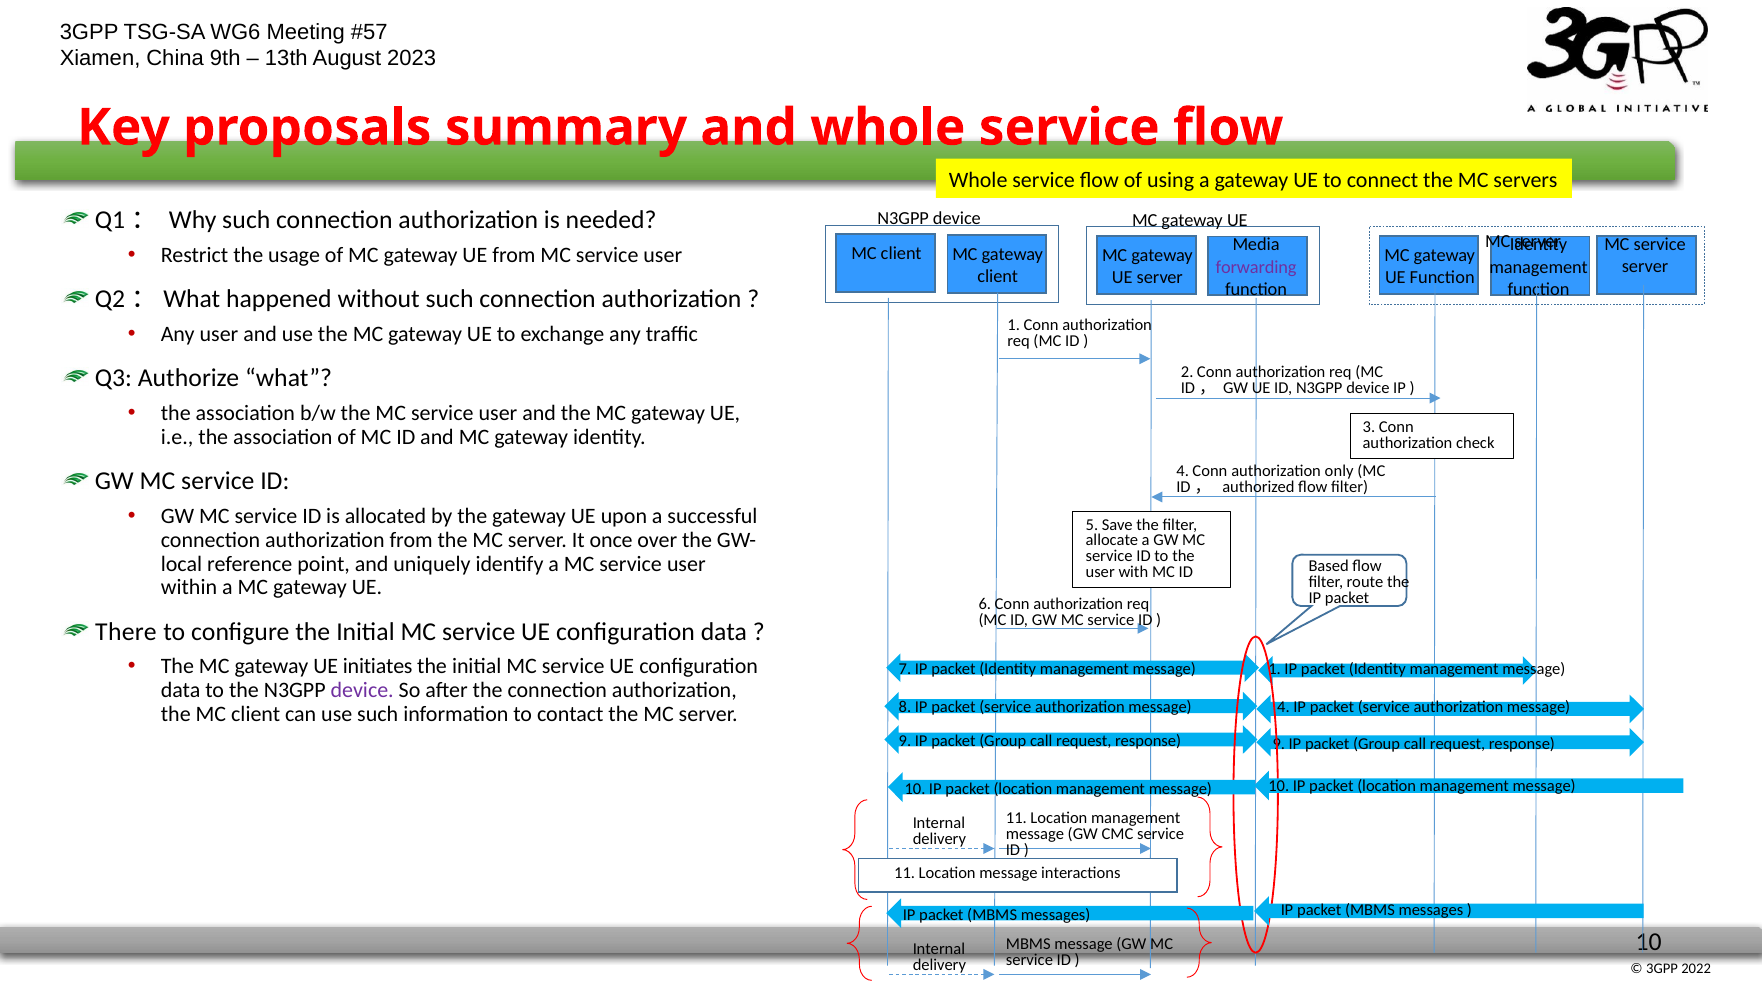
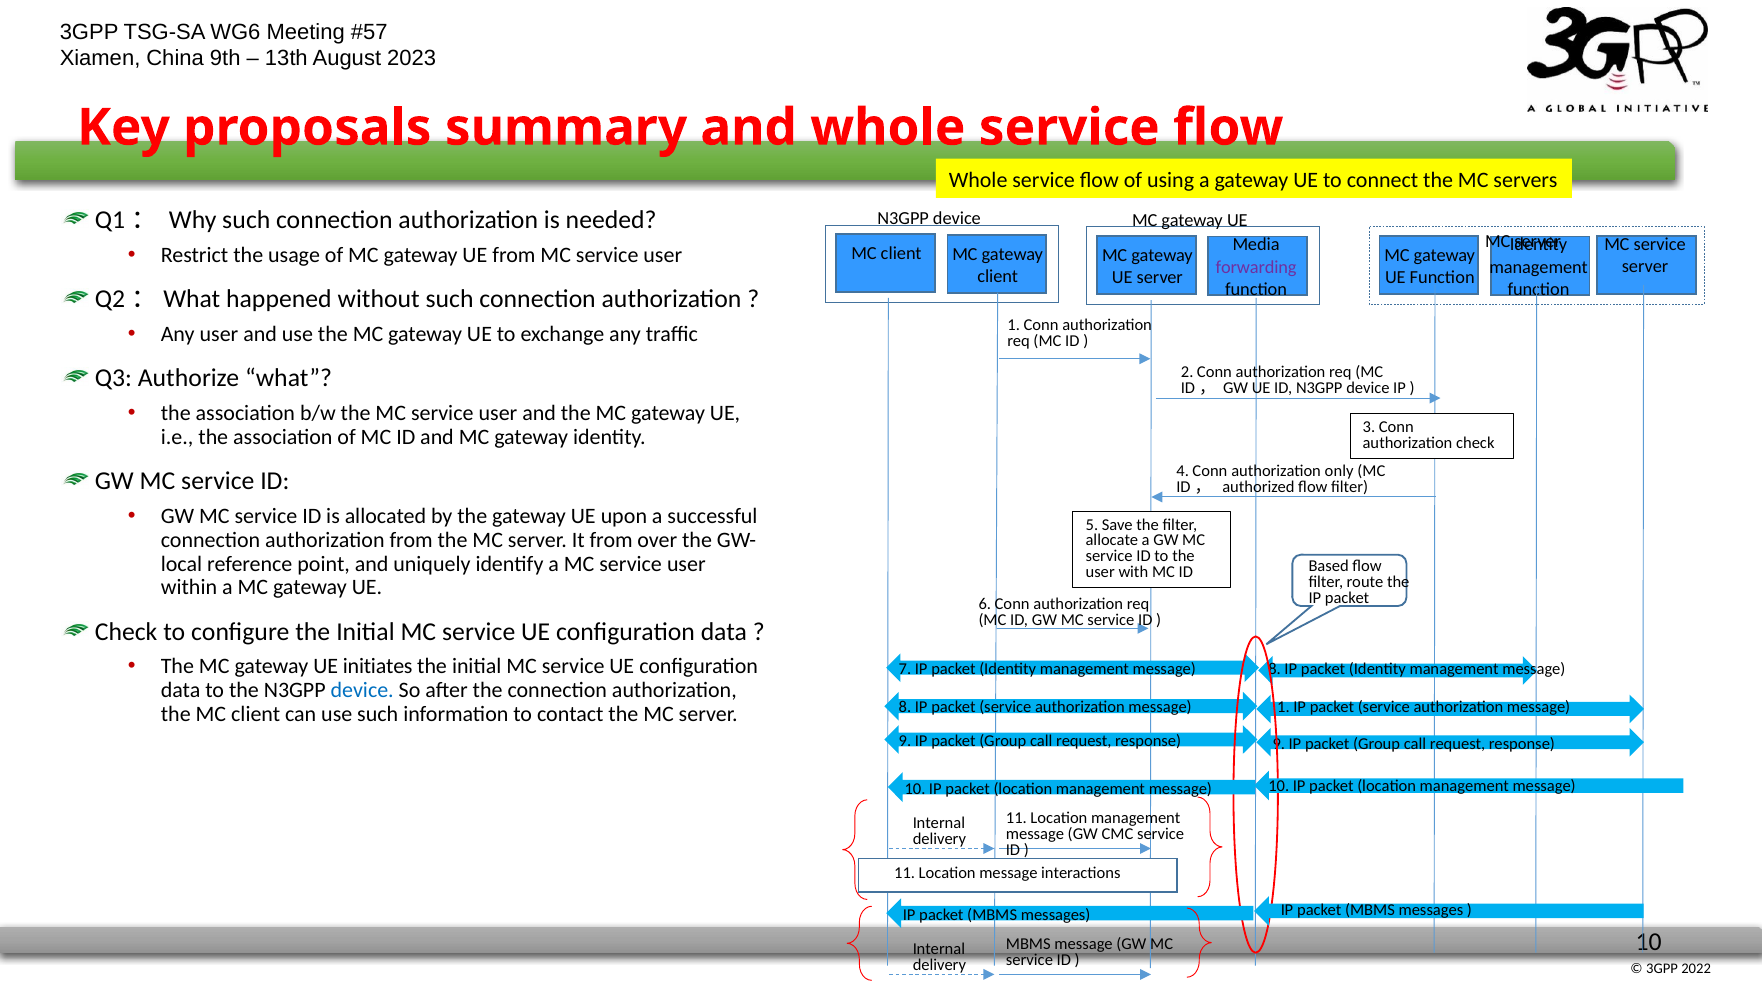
It once: once -> from (611, 540)
There: There -> Check (126, 632)
message 1: 1 -> 8 (1275, 670)
device colour: purple -> blue (362, 690)
message 4: 4 -> 1 (1283, 707)
